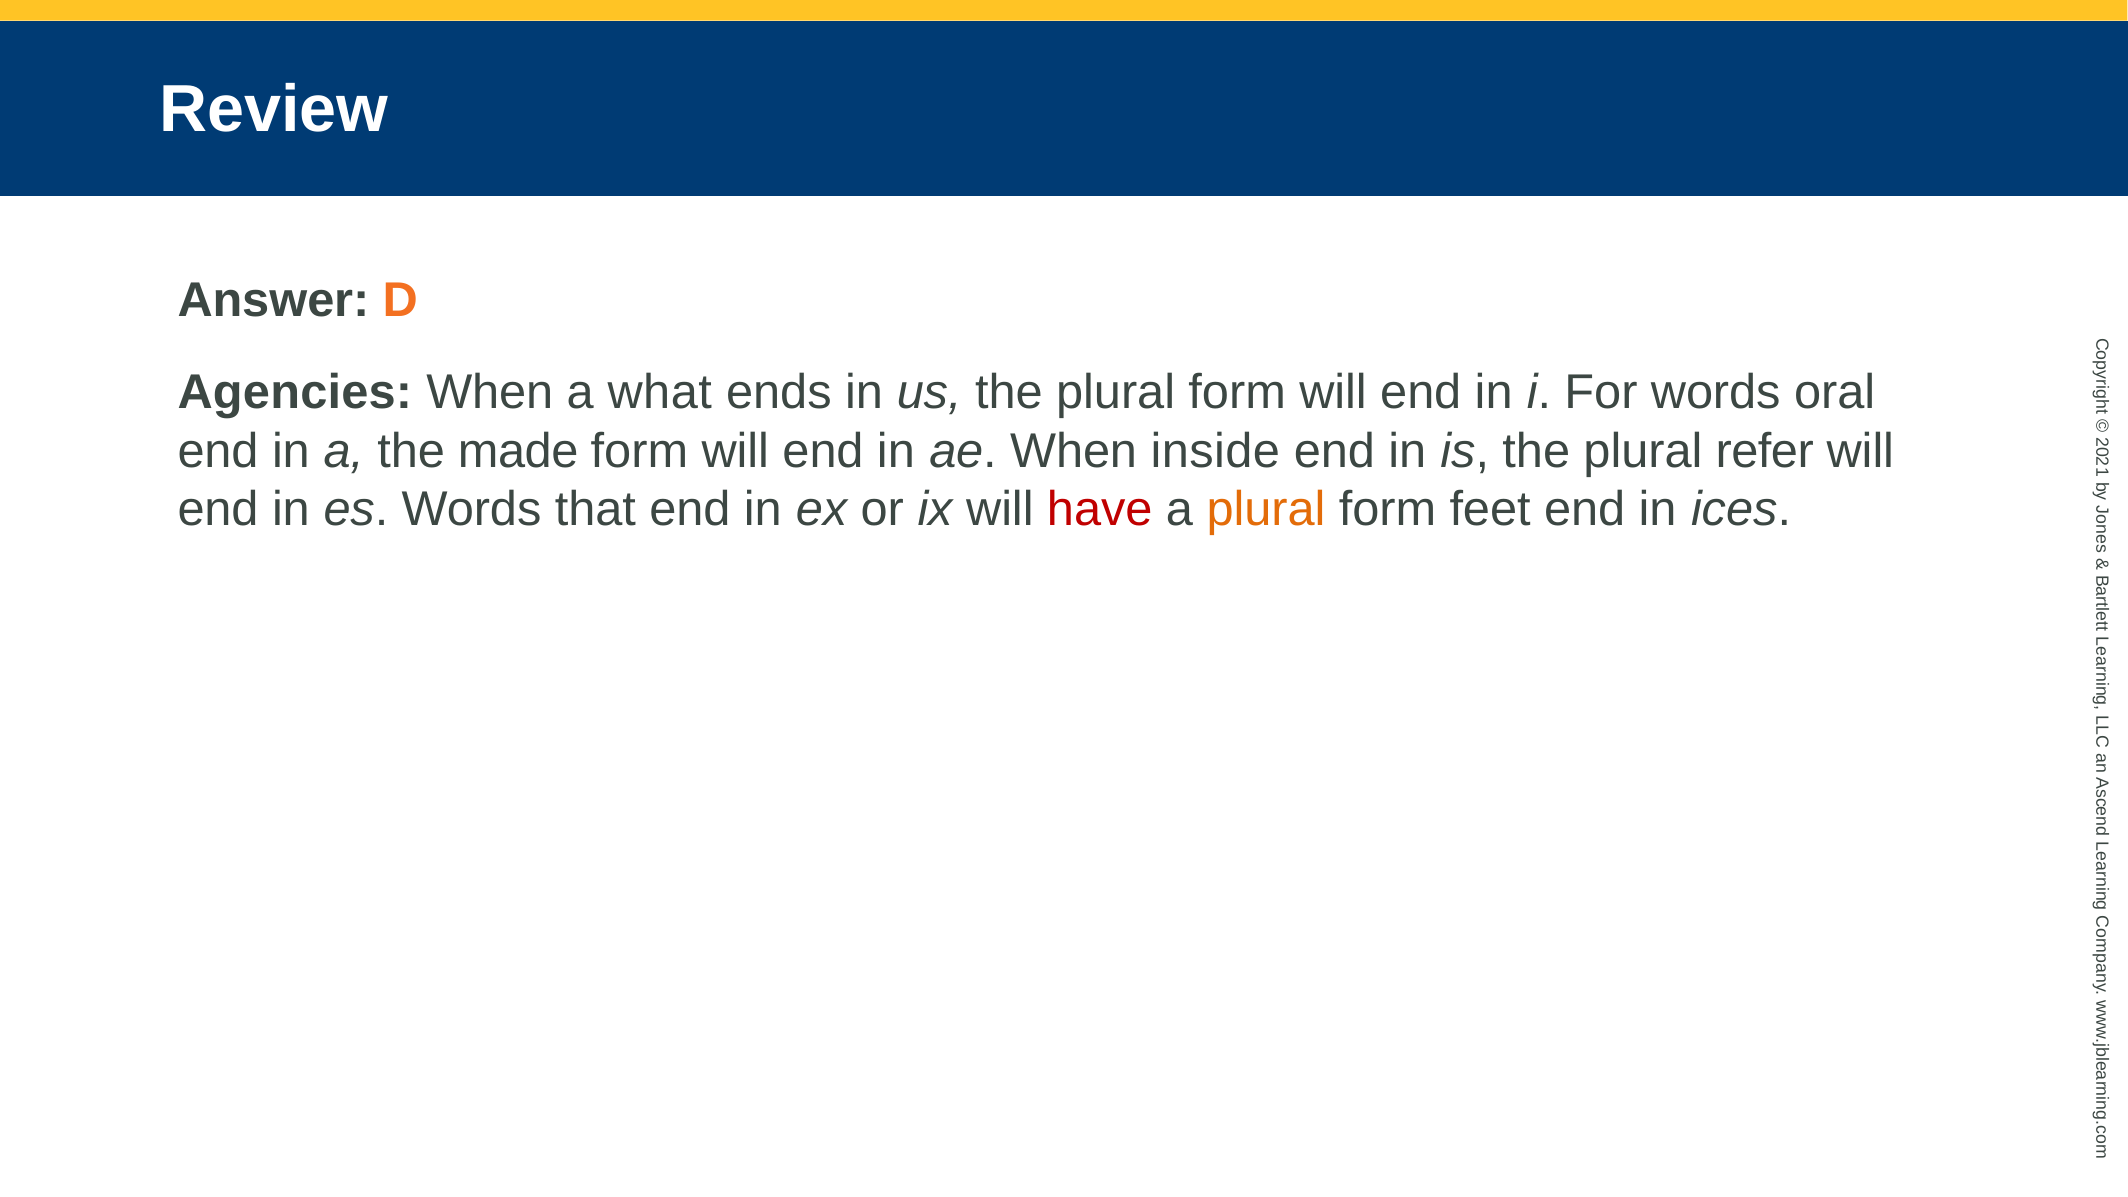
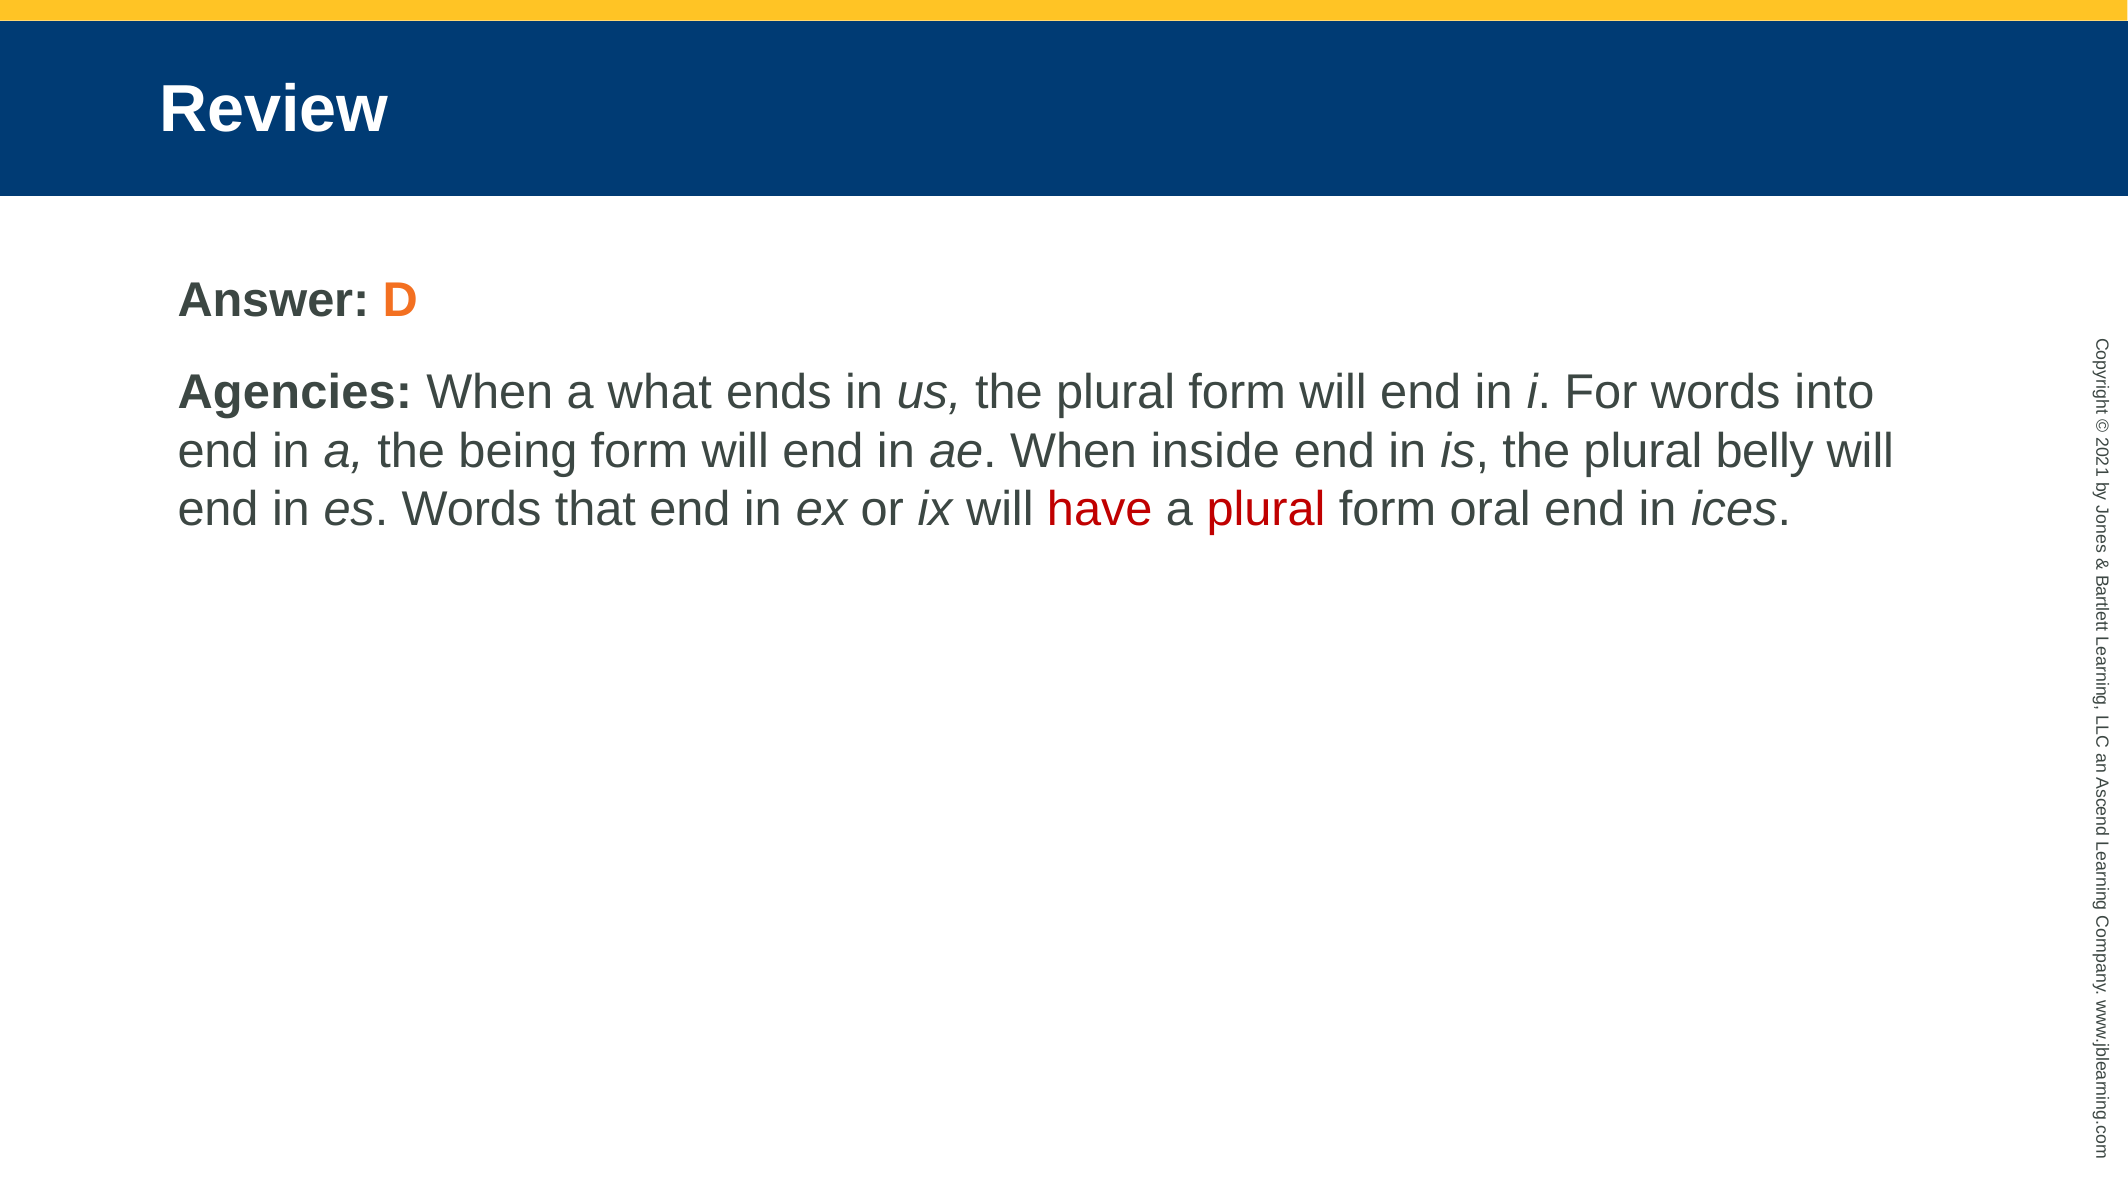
oral: oral -> into (1834, 393)
made: made -> being (518, 451)
refer: refer -> belly (1765, 451)
plural colour: orange -> red (1266, 510)
feet: feet -> oral (1490, 510)
